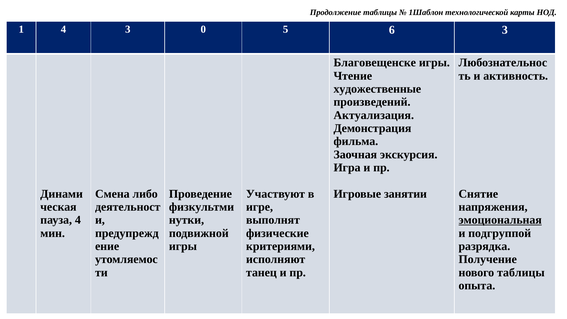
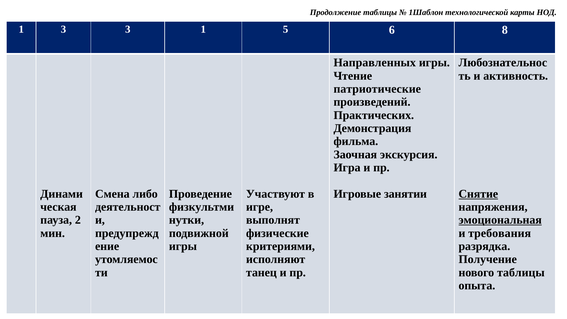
1 4: 4 -> 3 (63, 29)
3 0: 0 -> 1 (203, 29)
6 3: 3 -> 8 (505, 30)
Благовещенске: Благовещенске -> Направленных (375, 63)
художественные: художественные -> патриотические (377, 89)
Актуализация: Актуализация -> Практических (374, 115)
Снятие underline: none -> present (478, 194)
пауза 4: 4 -> 2 (78, 220)
подгруппой: подгруппой -> требования (500, 233)
